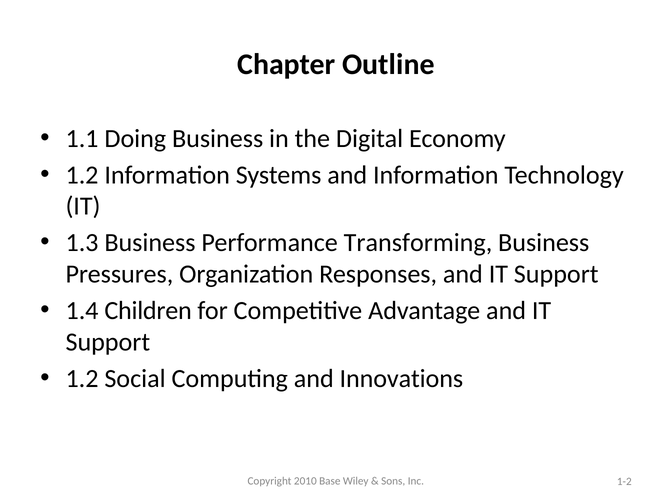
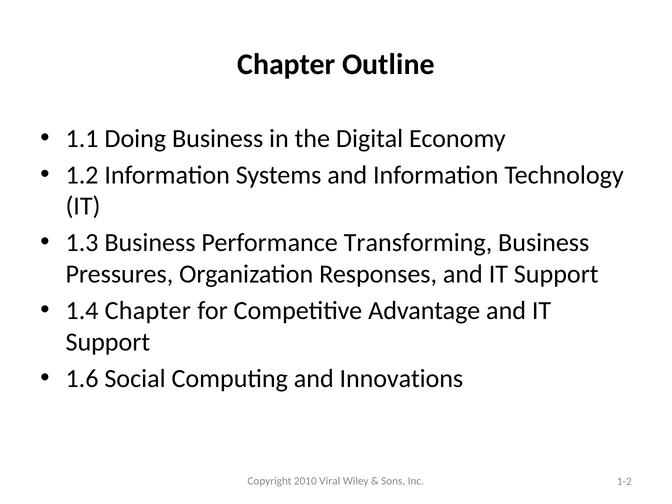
1.4 Children: Children -> Chapter (148, 311)
1.2: 1.2 -> 1.6 (82, 378)
Base: Base -> Viral (330, 481)
